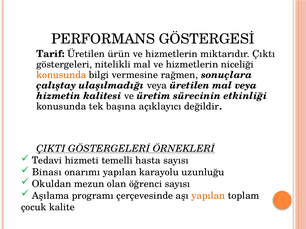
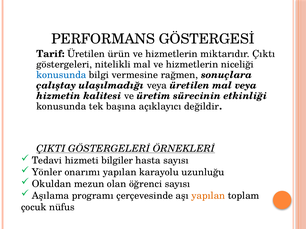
konusunda colour: orange -> blue (61, 75)
temelli: temelli -> bilgiler (117, 161)
Binası: Binası -> Yönler (47, 173)
kalite: kalite -> nüfus (62, 208)
